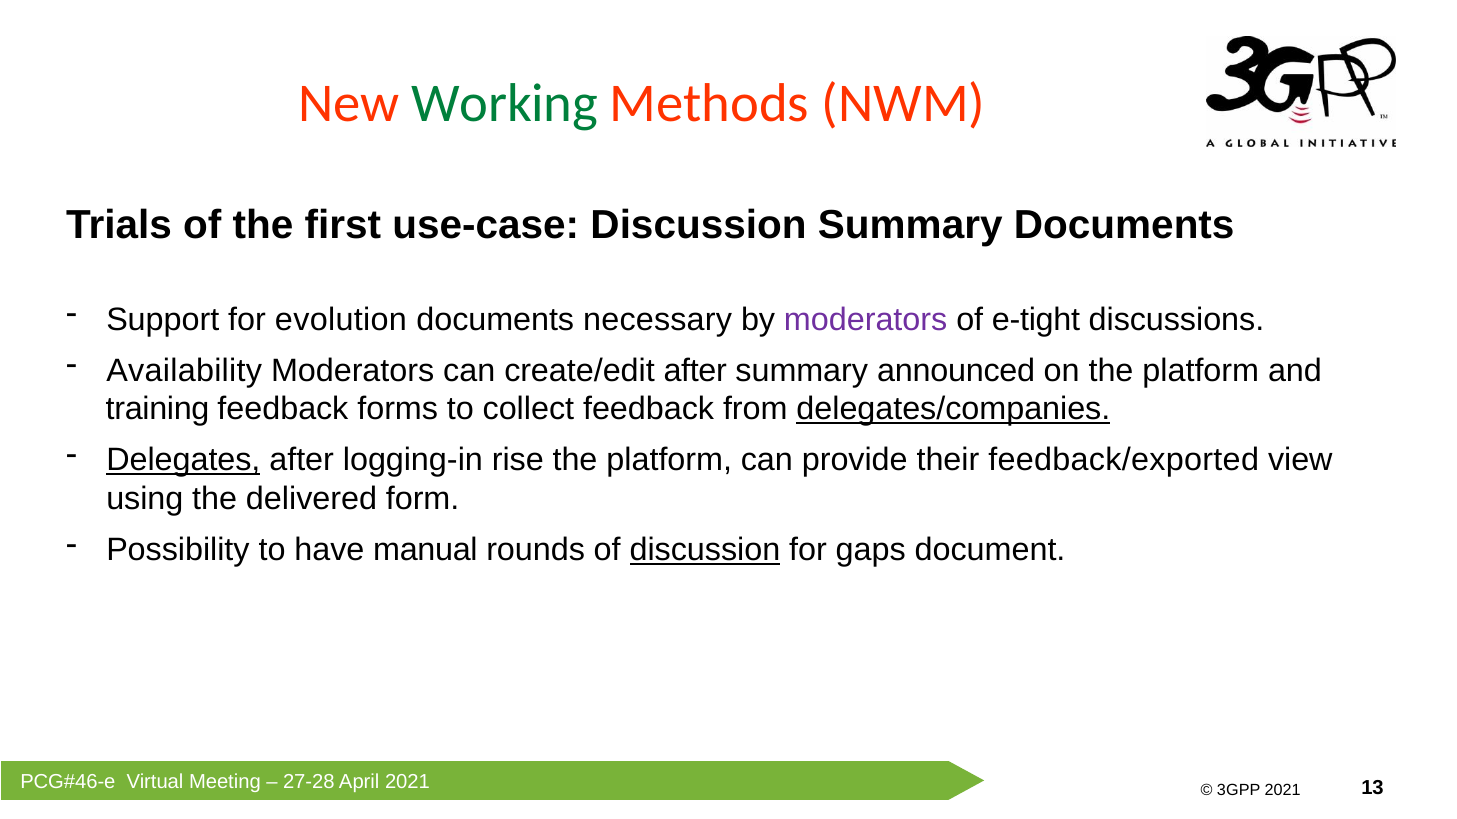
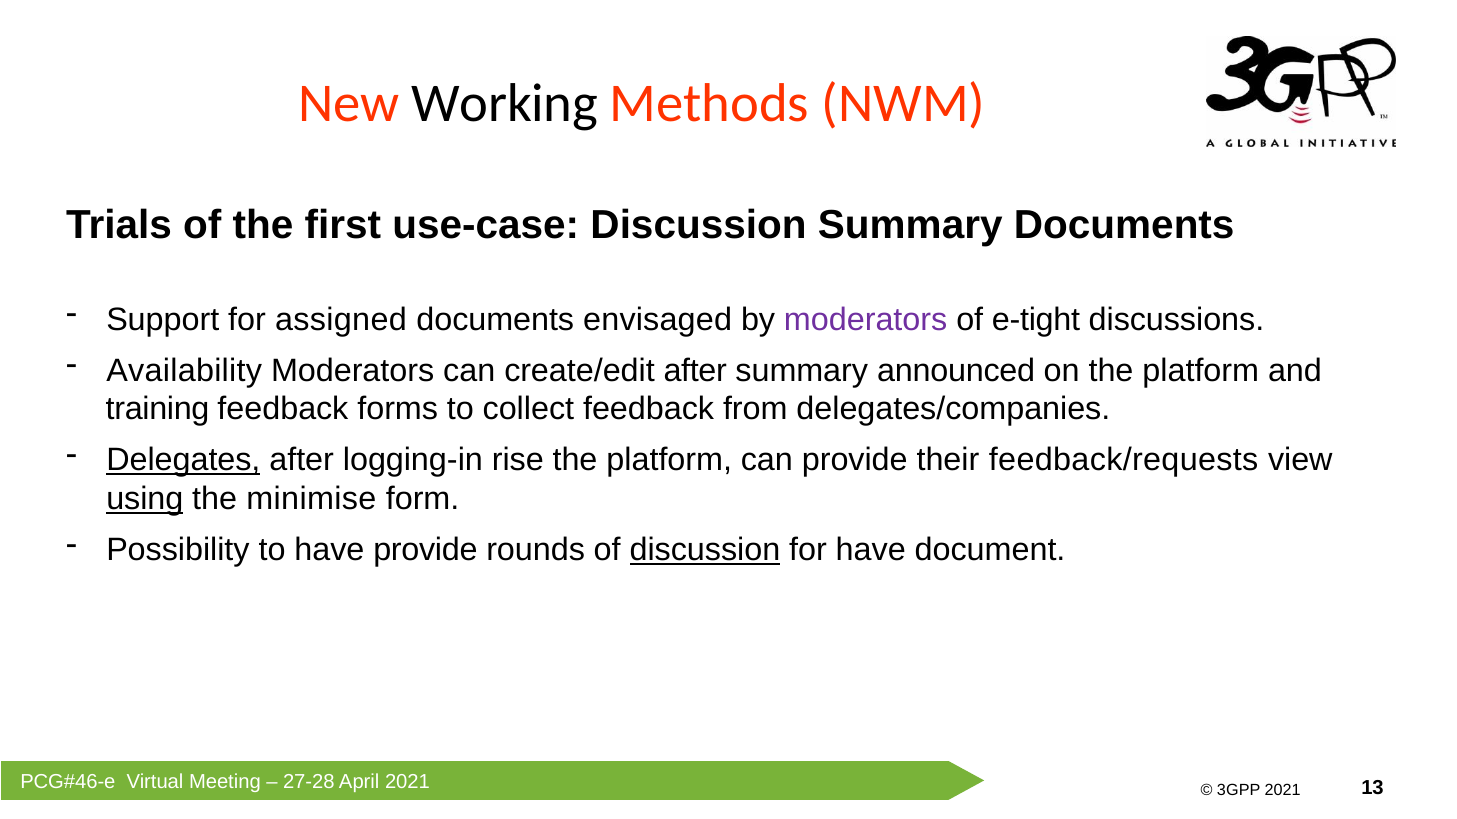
Working colour: green -> black (505, 104)
evolution: evolution -> assigned (341, 320)
necessary: necessary -> envisaged (658, 320)
delegates/companies underline: present -> none (953, 410)
feedback/exported: feedback/exported -> feedback/requests (1124, 461)
using underline: none -> present (145, 499)
delivered: delivered -> minimise (311, 499)
have manual: manual -> provide (425, 550)
for gaps: gaps -> have (871, 550)
